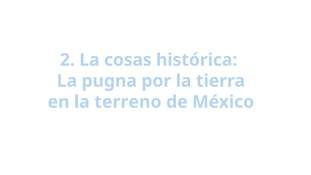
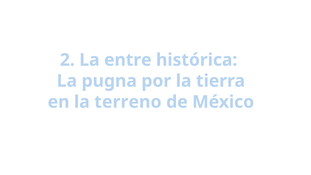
cosas: cosas -> entre (128, 60)
